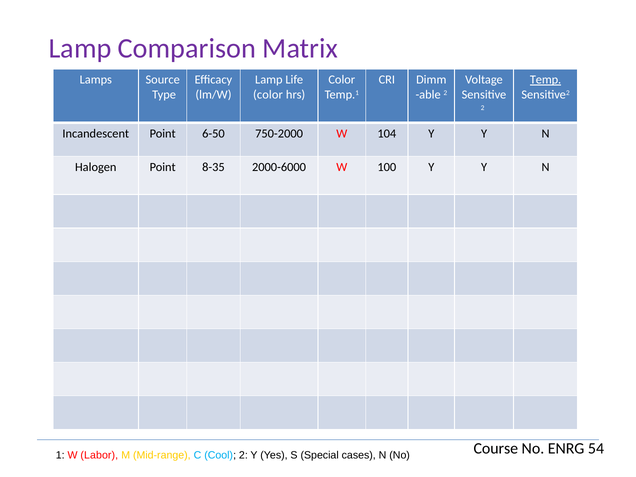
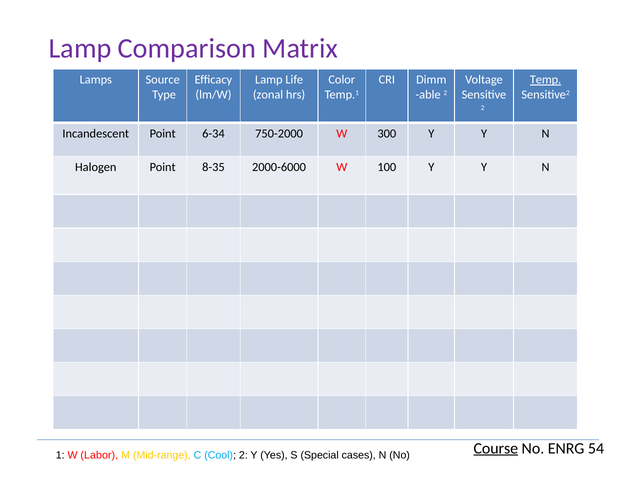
color: color -> zonal (268, 95)
6-50: 6-50 -> 6-34 (213, 134)
104: 104 -> 300 (387, 134)
Course underline: none -> present (496, 448)
